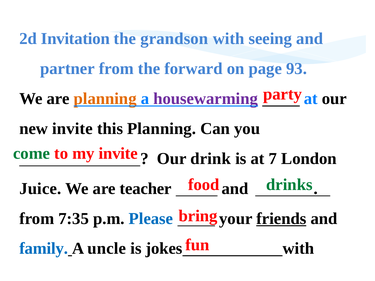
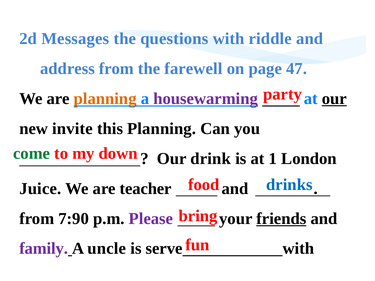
Invitation: Invitation -> Messages (75, 39)
grandson: grandson -> questions (174, 39)
seeing: seeing -> riddle (270, 39)
partner: partner -> address (67, 69)
forward: forward -> farewell (193, 69)
93: 93 -> 47 (297, 69)
our underline: none -> present (334, 99)
my invite: invite -> down (118, 154)
7: 7 -> 1 (273, 159)
drinks colour: green -> blue (289, 185)
7:35: 7:35 -> 7:90 (74, 219)
Please colour: blue -> purple (151, 219)
family colour: blue -> purple (44, 249)
jokes: jokes -> serve (164, 249)
